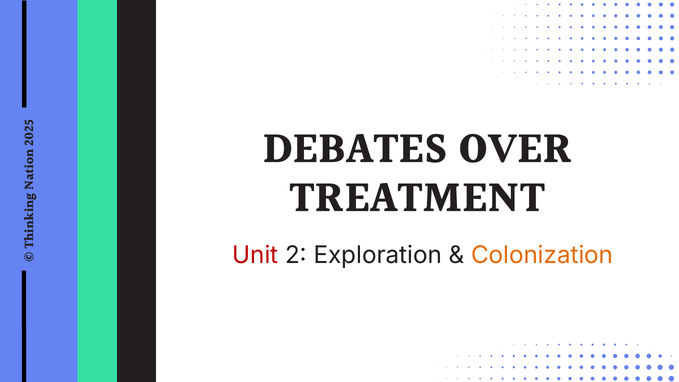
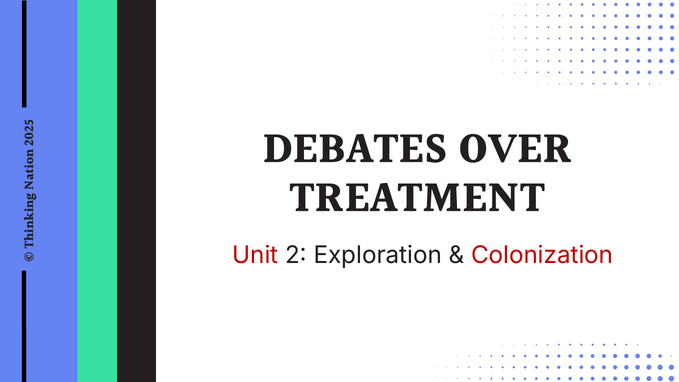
Colonization colour: orange -> red (542, 255)
